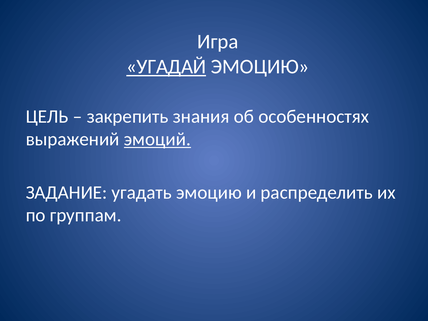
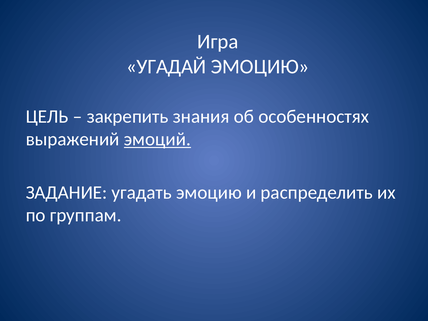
УГАДАЙ underline: present -> none (166, 67)
